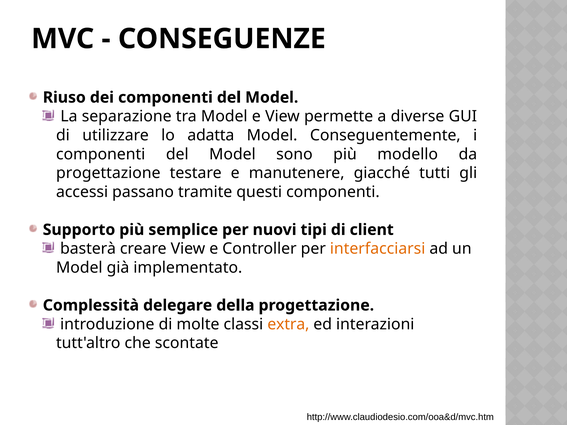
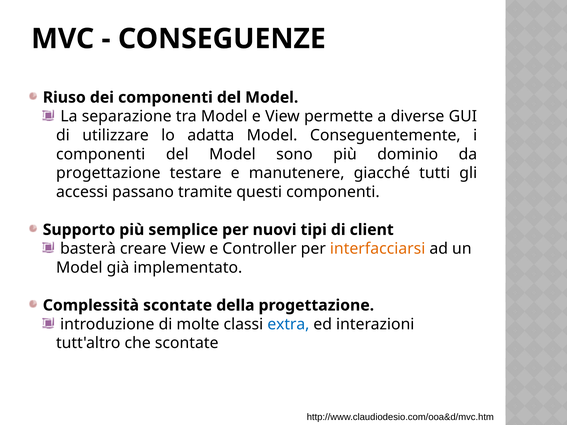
modello: modello -> dominio (408, 154)
Complessità delegare: delegare -> scontate (178, 305)
extra colour: orange -> blue (288, 324)
